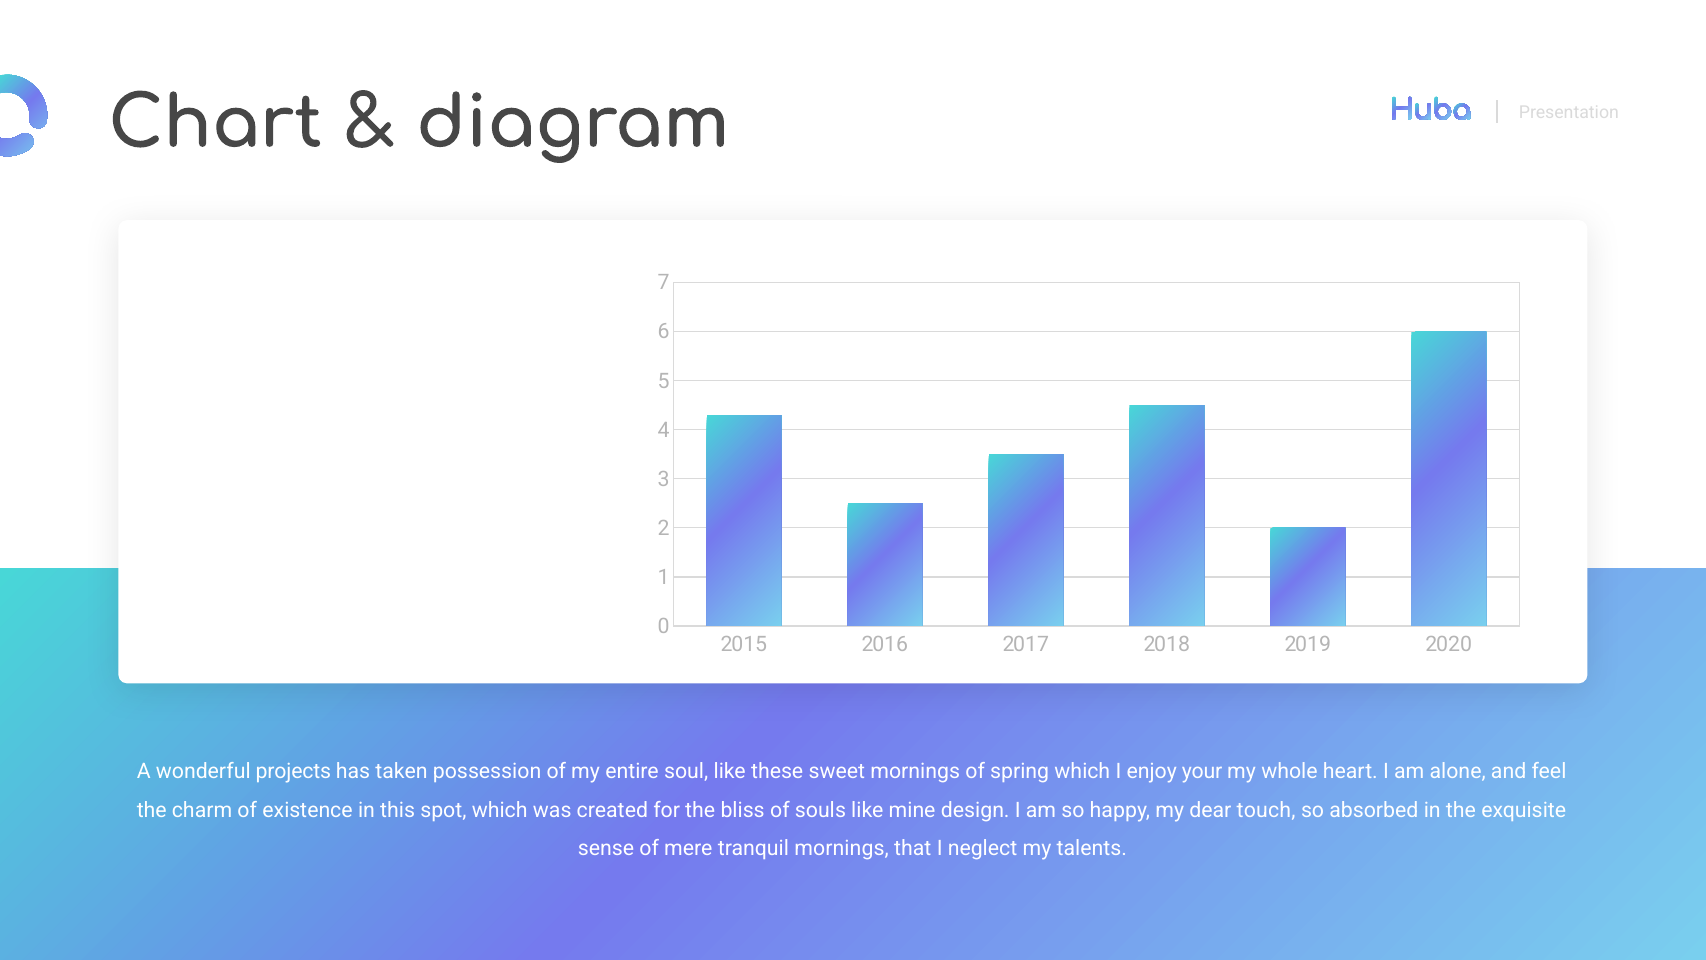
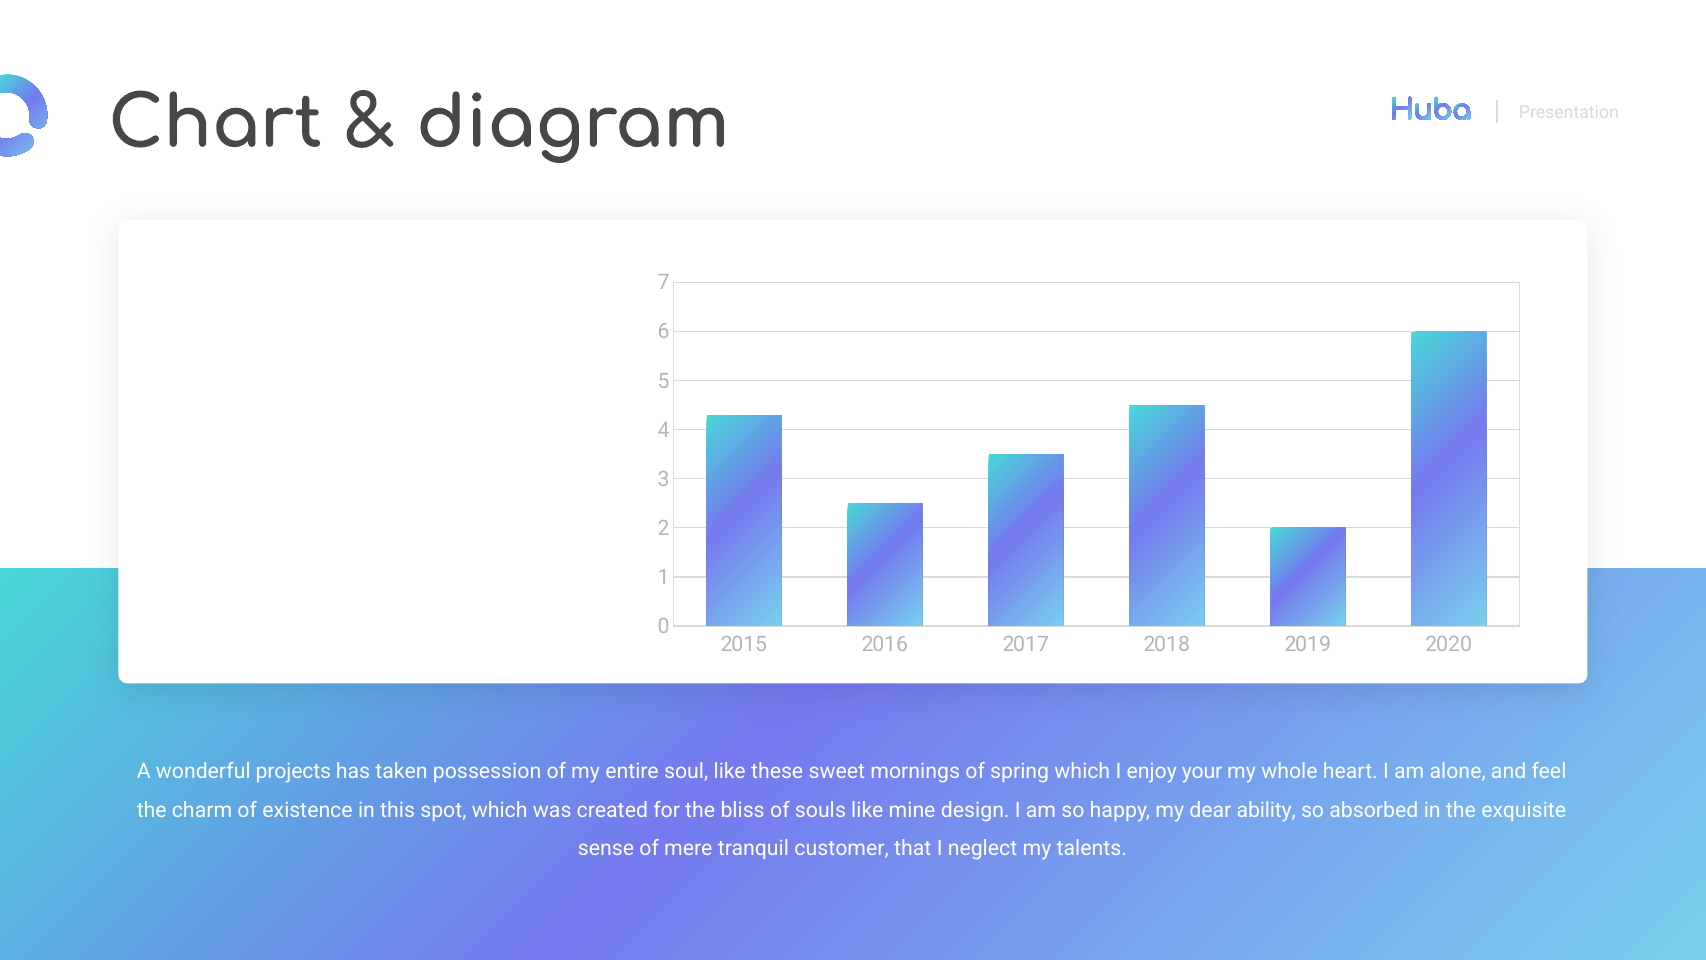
touch: touch -> ability (1266, 810)
tranquil mornings: mornings -> customer (842, 848)
